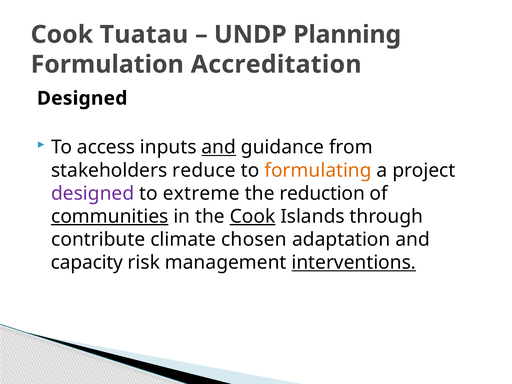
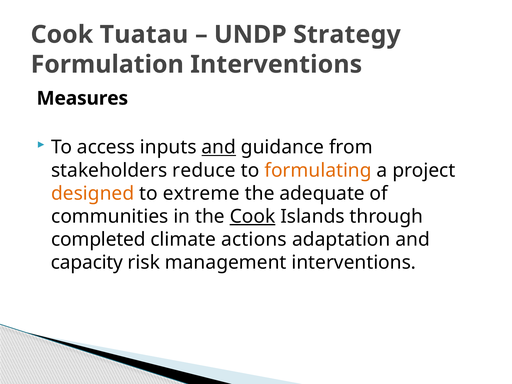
Planning: Planning -> Strategy (347, 35)
Formulation Accreditation: Accreditation -> Interventions (276, 64)
Designed: Designed -> Measures (82, 98)
designed colour: purple -> orange (93, 193)
reduction: reduction -> adequate (322, 193)
communities underline: present -> none (110, 216)
contribute: contribute -> completed (98, 240)
chosen: chosen -> actions (254, 240)
interventions underline: present -> none (354, 263)
